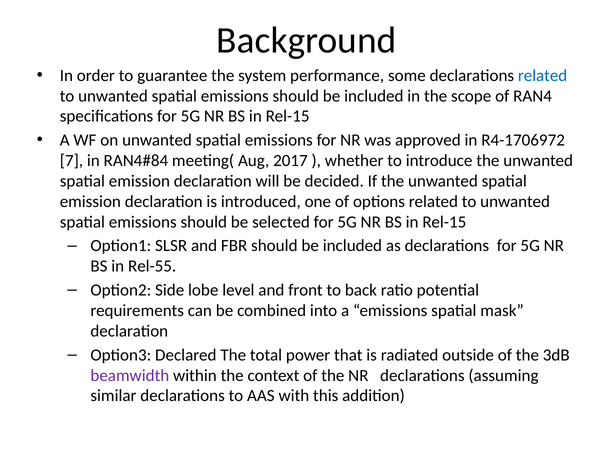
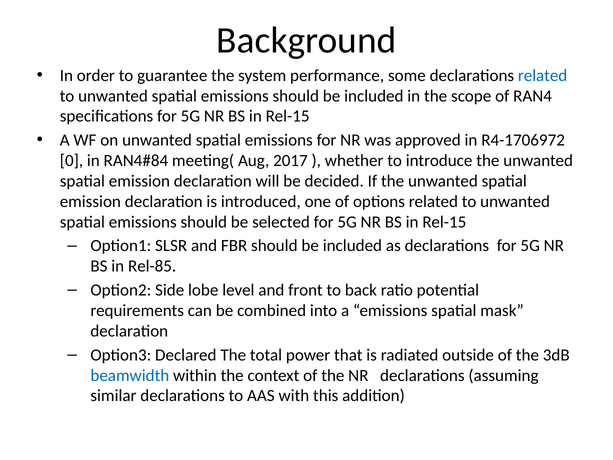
7: 7 -> 0 (71, 161)
Rel-55: Rel-55 -> Rel-85 (152, 266)
beamwidth colour: purple -> blue (130, 375)
